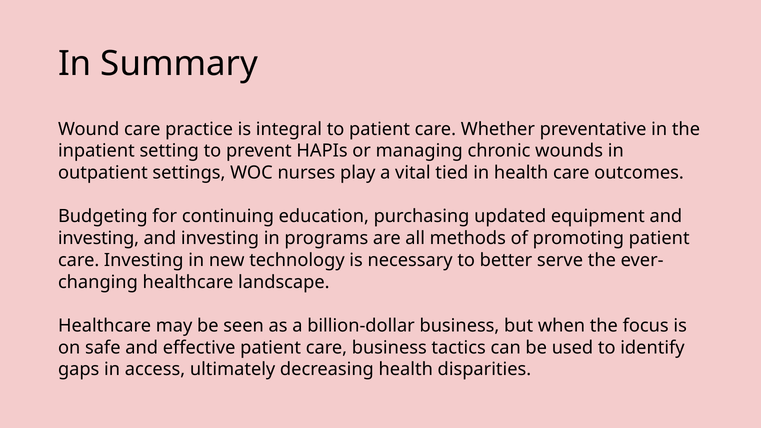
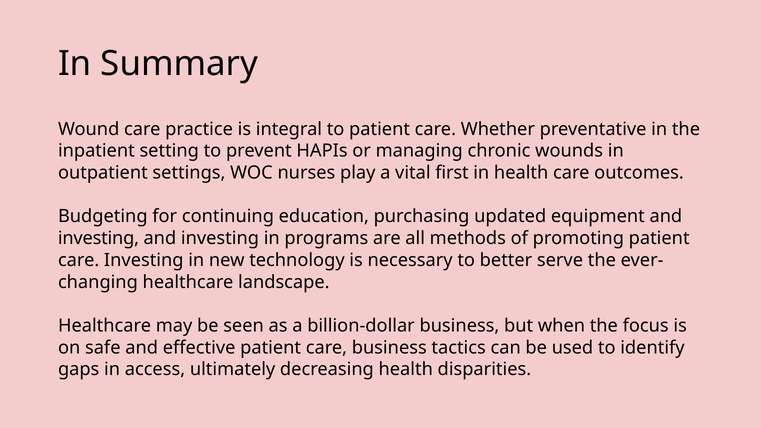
tied: tied -> first (452, 173)
